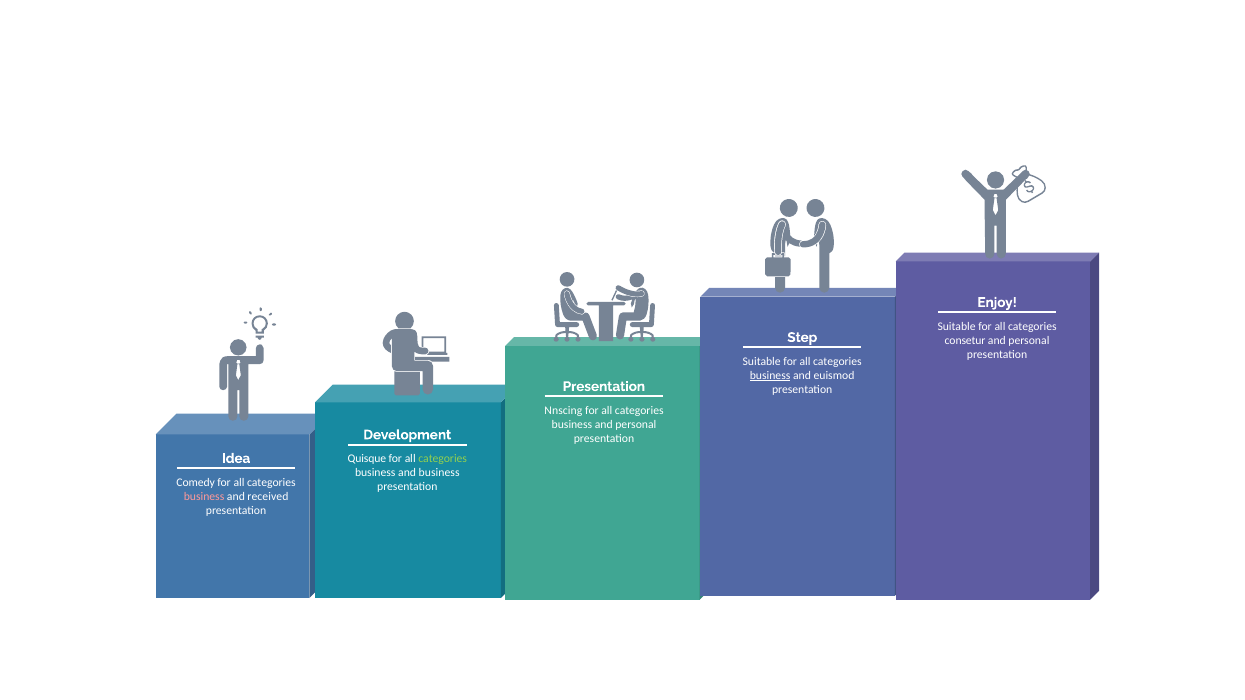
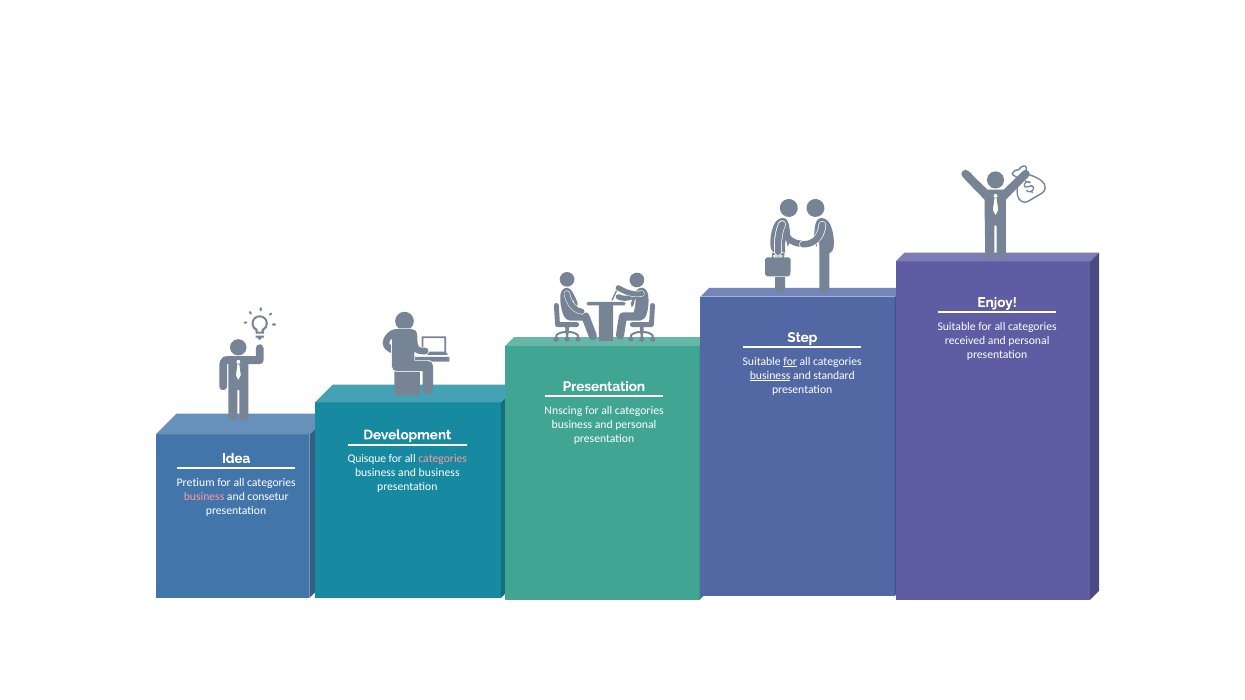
consetur: consetur -> received (965, 341)
for underline: none -> present (790, 362)
euismod: euismod -> standard (834, 376)
categories colour: light green -> pink (443, 459)
Comedy: Comedy -> Pretium (196, 483)
received: received -> consetur (268, 497)
